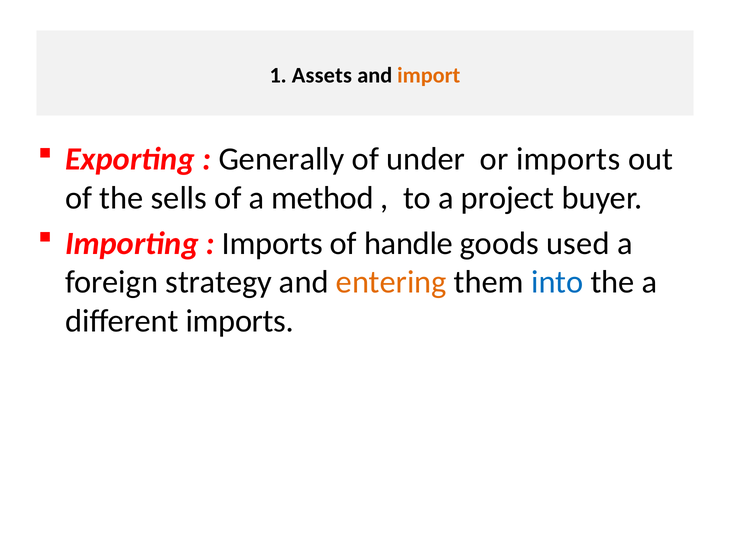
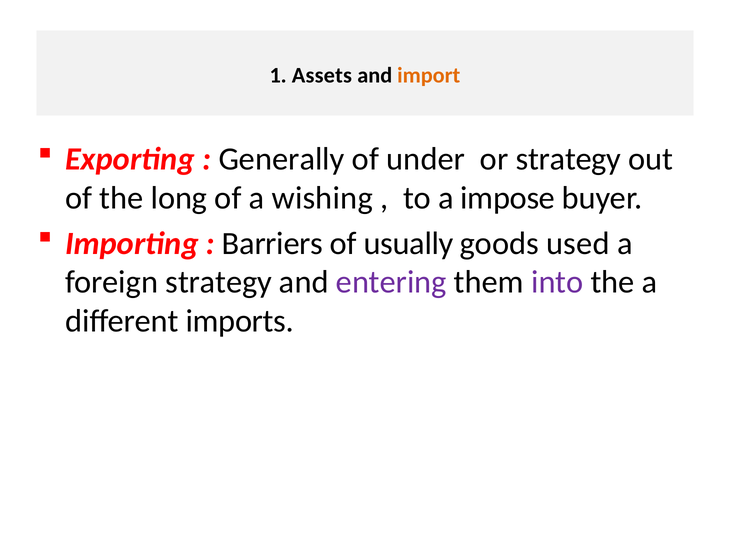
or imports: imports -> strategy (568, 159)
sells: sells -> long (179, 198)
method: method -> wishing (322, 198)
project: project -> impose (508, 198)
Imports: Imports -> Barriers (273, 244)
handle: handle -> usually (408, 244)
entering colour: orange -> purple (391, 283)
into colour: blue -> purple (557, 283)
